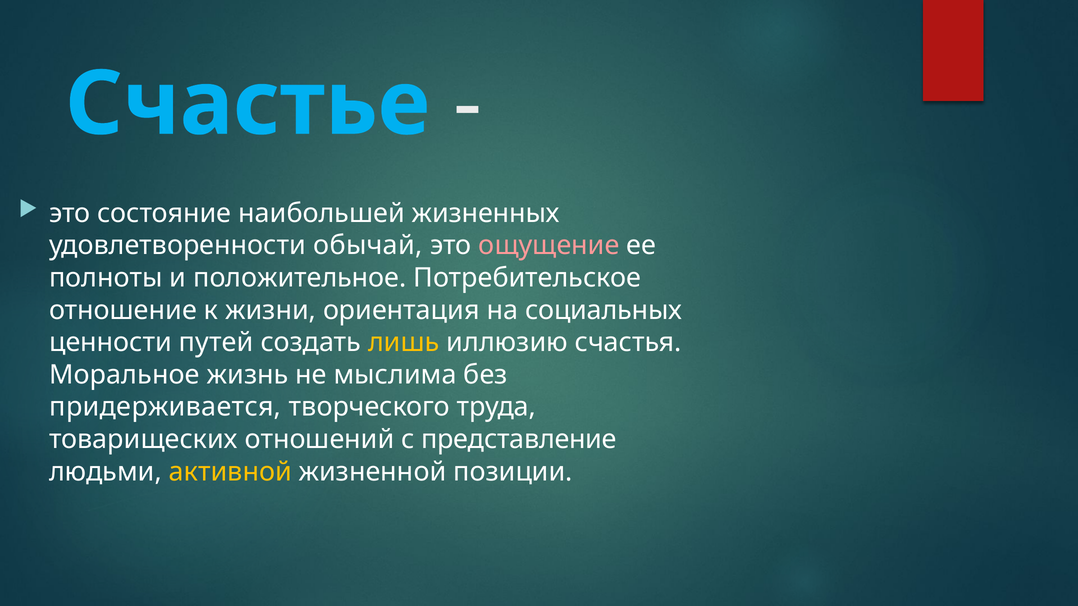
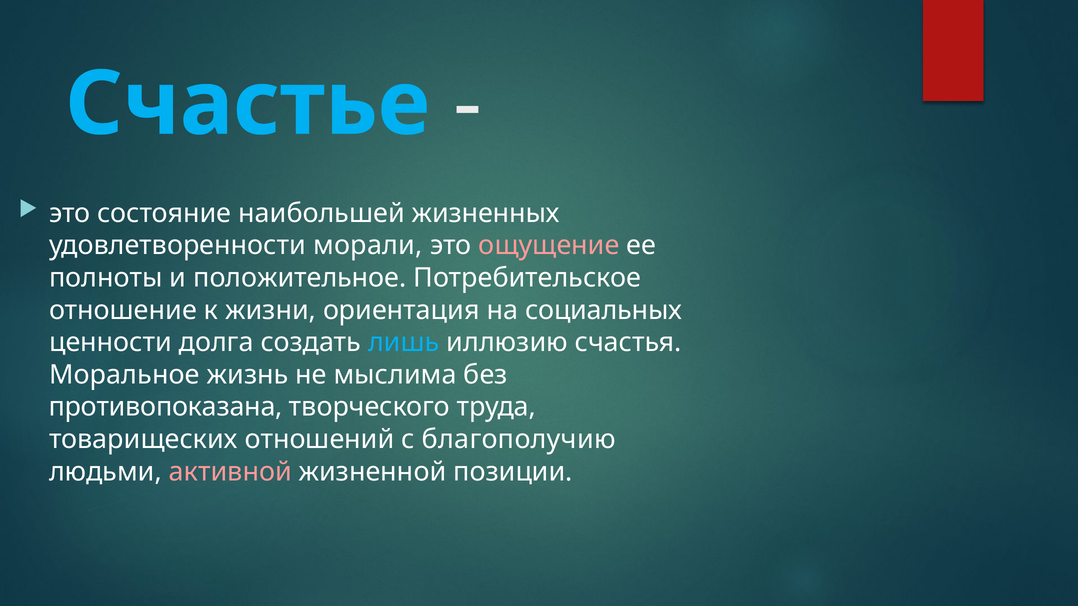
обычай: обычай -> морали (368, 246)
путей: путей -> долга (216, 343)
лишь colour: yellow -> light blue (404, 343)
придерживается: придерживается -> противопоказана (166, 407)
представление: представление -> благополучию (519, 440)
активной colour: yellow -> pink (230, 472)
